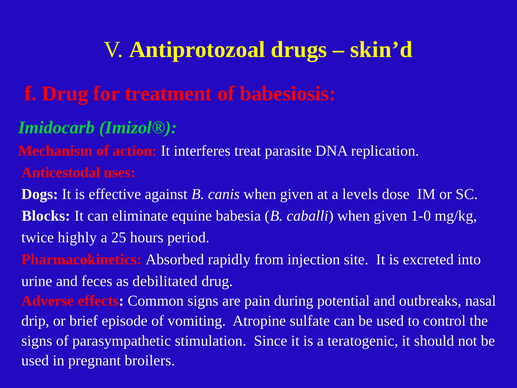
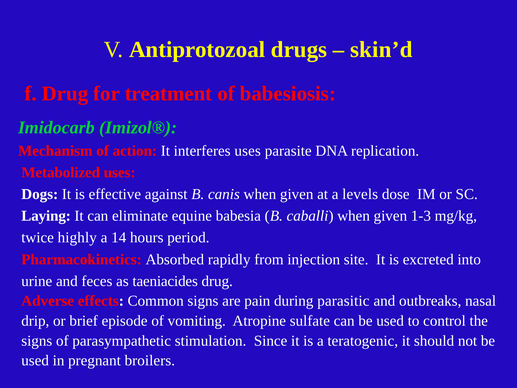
interferes treat: treat -> uses (248, 151)
Anticestodal: Anticestodal -> Metabolized (61, 172)
Blocks: Blocks -> Laying (46, 216)
1-0: 1-0 -> 1-3 (421, 216)
25: 25 -> 14 (119, 238)
debilitated: debilitated -> taeniacides (165, 281)
potential: potential -> parasitic (343, 301)
